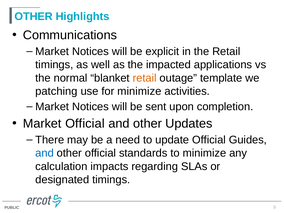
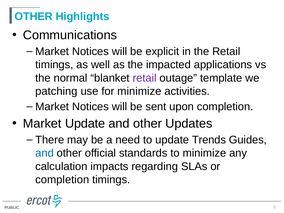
retail colour: orange -> purple (145, 78)
Market Official: Official -> Update (85, 124)
update Official: Official -> Trends (209, 140)
designated: designated -> completion (62, 180)
